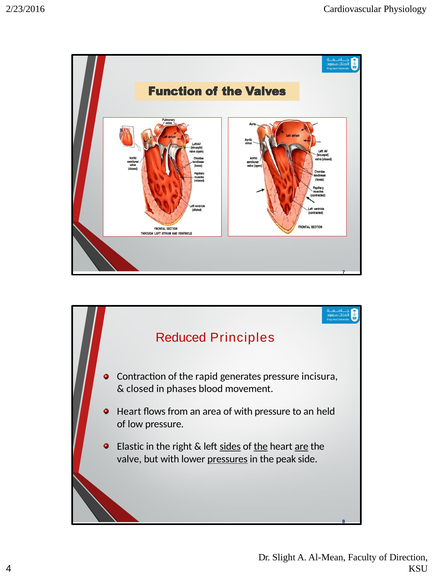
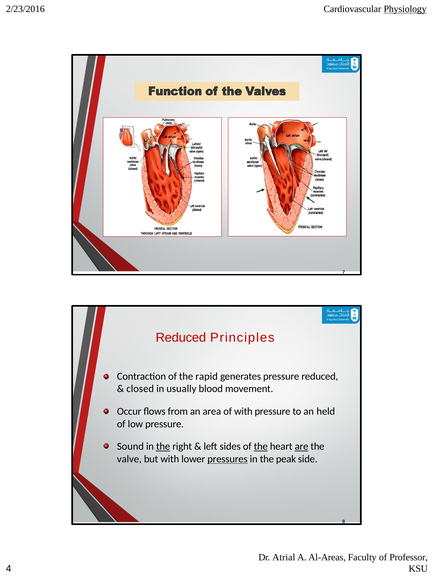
Physiology underline: none -> present (405, 9)
pressure incisura: incisura -> reduced (320, 377)
phases: phases -> usually (181, 389)
Heart: Heart -> Occur (129, 412)
Elastic: Elastic -> Sound (130, 447)
the underline: none -> present (163, 447)
sides underline: present -> none (230, 447)
Slight: Slight -> Atrial (284, 557)
Al-Mean: Al-Mean -> Al-Areas (327, 557)
Direction: Direction -> Professor (409, 557)
